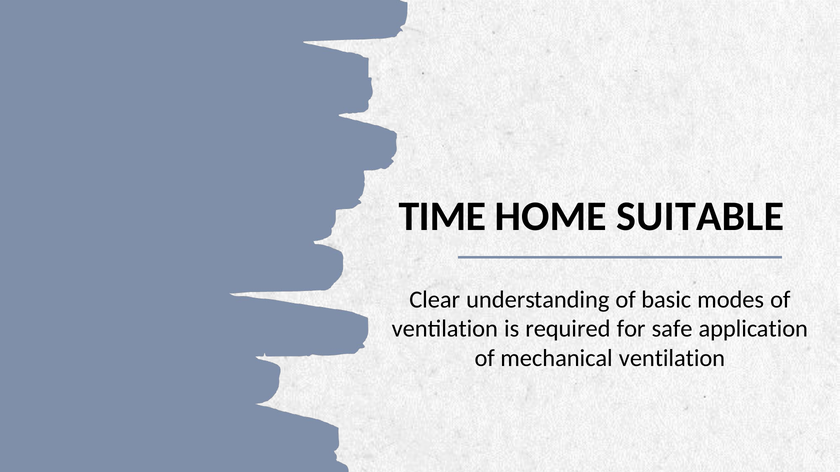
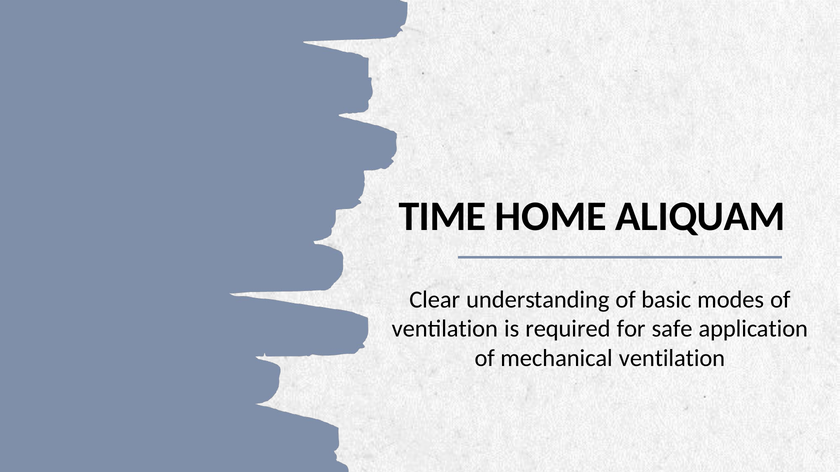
SUITABLE: SUITABLE -> ALIQUAM (701, 216)
